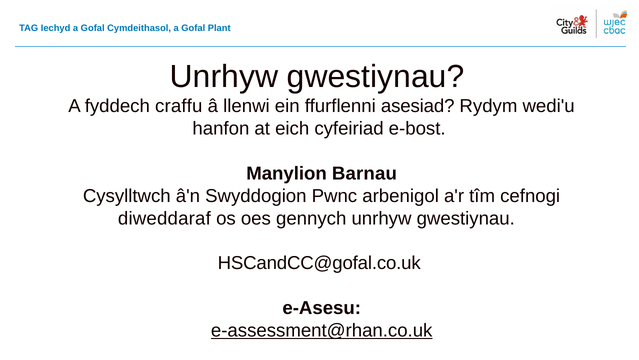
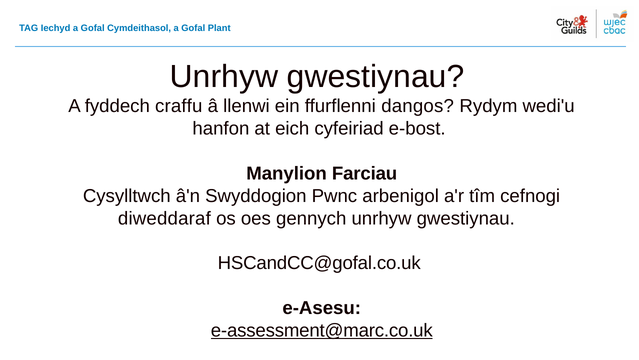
asesiad: asesiad -> dangos (418, 106)
Barnau: Barnau -> Farciau (365, 173)
e-assessment@rhan.co.uk: e-assessment@rhan.co.uk -> e-assessment@marc.co.uk (322, 330)
